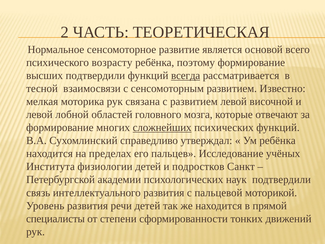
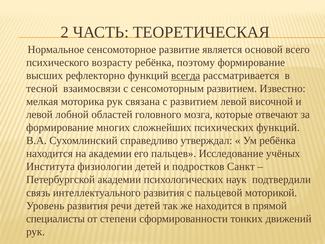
высших подтвердили: подтвердили -> рефлекторно (95, 75)
сложнейших underline: present -> none (162, 127)
на пределах: пределах -> академии (110, 153)
